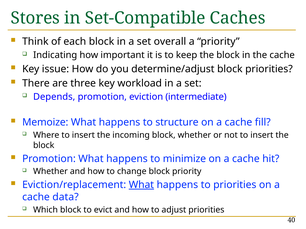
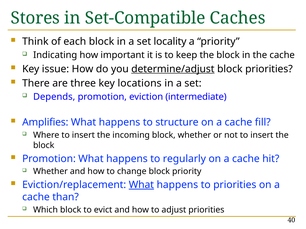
overall: overall -> locality (170, 42)
determine/adjust underline: none -> present (173, 69)
workload: workload -> locations (140, 83)
Memoize: Memoize -> Amplifies (45, 123)
minimize: minimize -> regularly (184, 159)
data: data -> than (66, 197)
